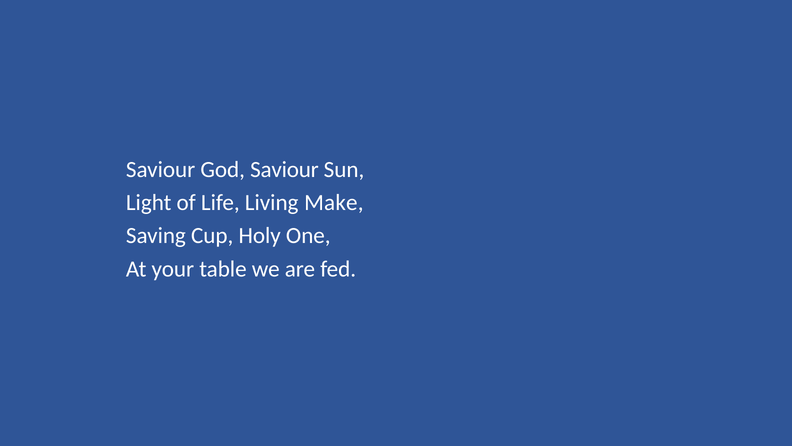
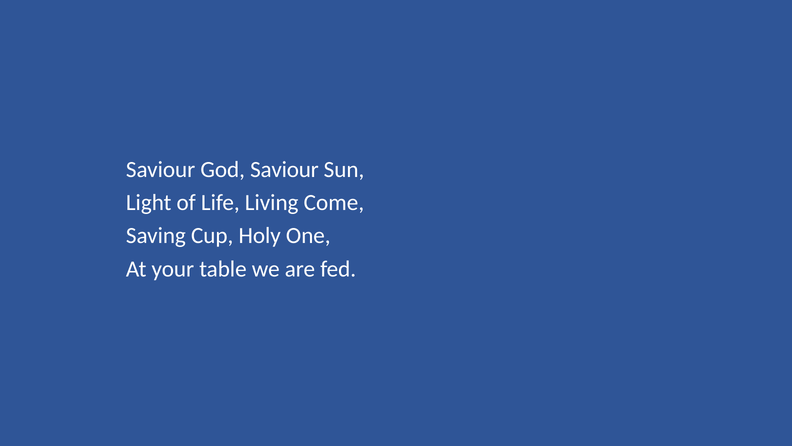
Make: Make -> Come (334, 202)
